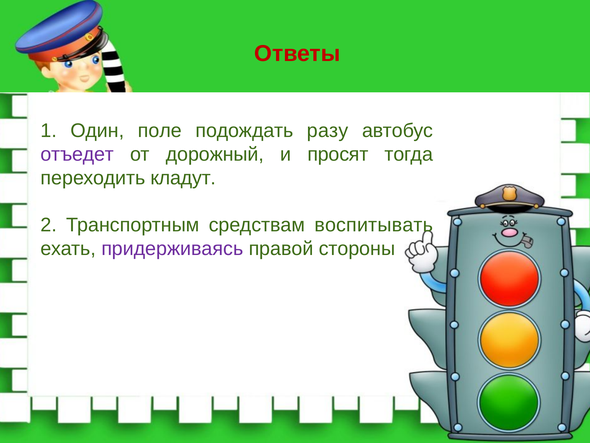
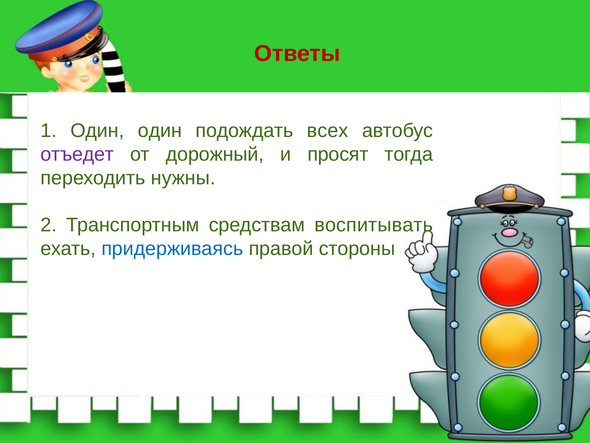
Один поле: поле -> один (160, 130)
разу: разу -> всех (328, 130)
кладут: кладут -> нужны (183, 178)
придерживаясь colour: purple -> blue (172, 248)
